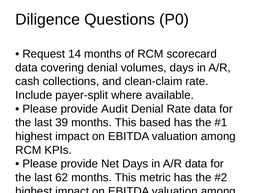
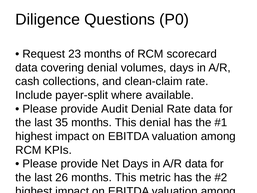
14: 14 -> 23 (75, 54)
39: 39 -> 35 (62, 122)
This based: based -> denial (155, 122)
62: 62 -> 26 (62, 177)
